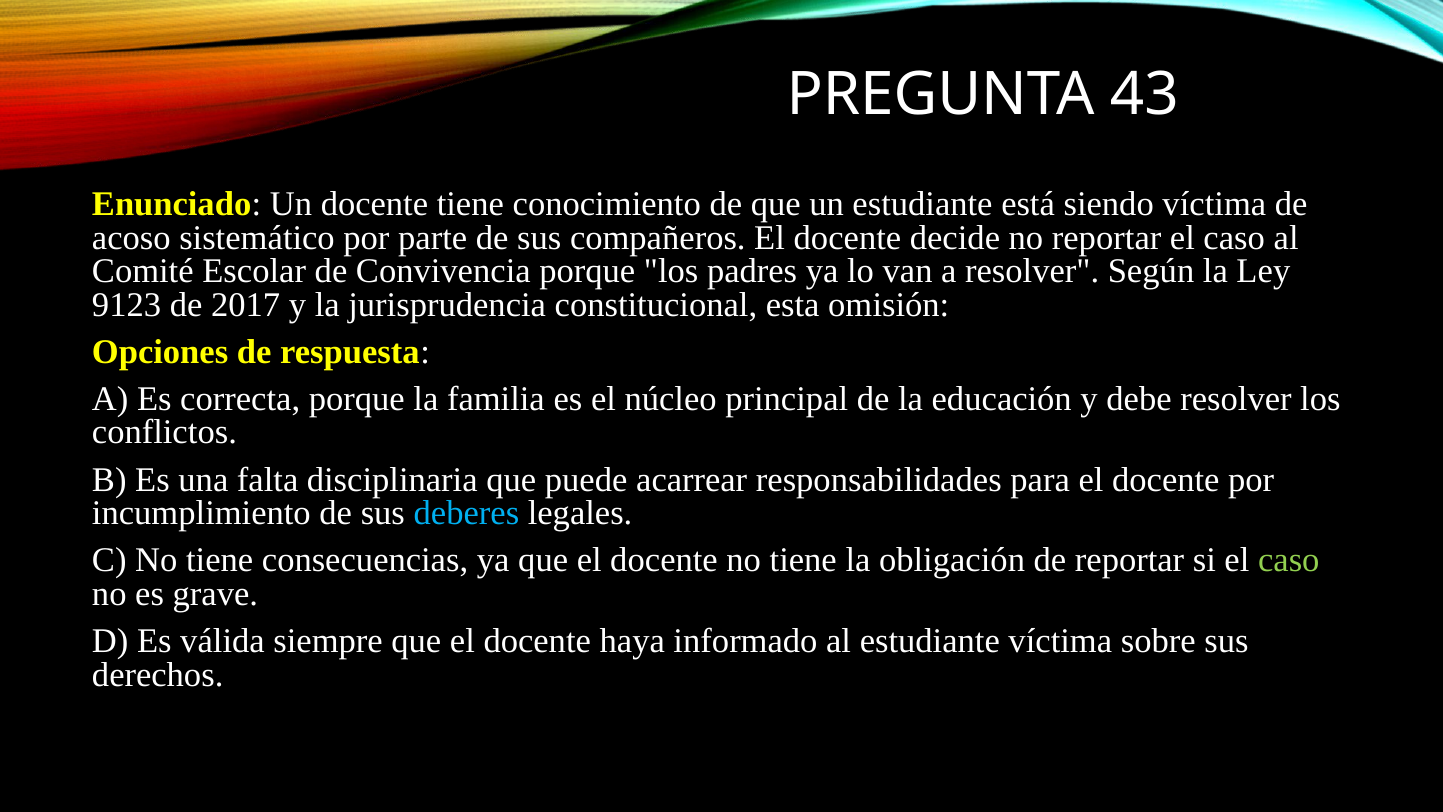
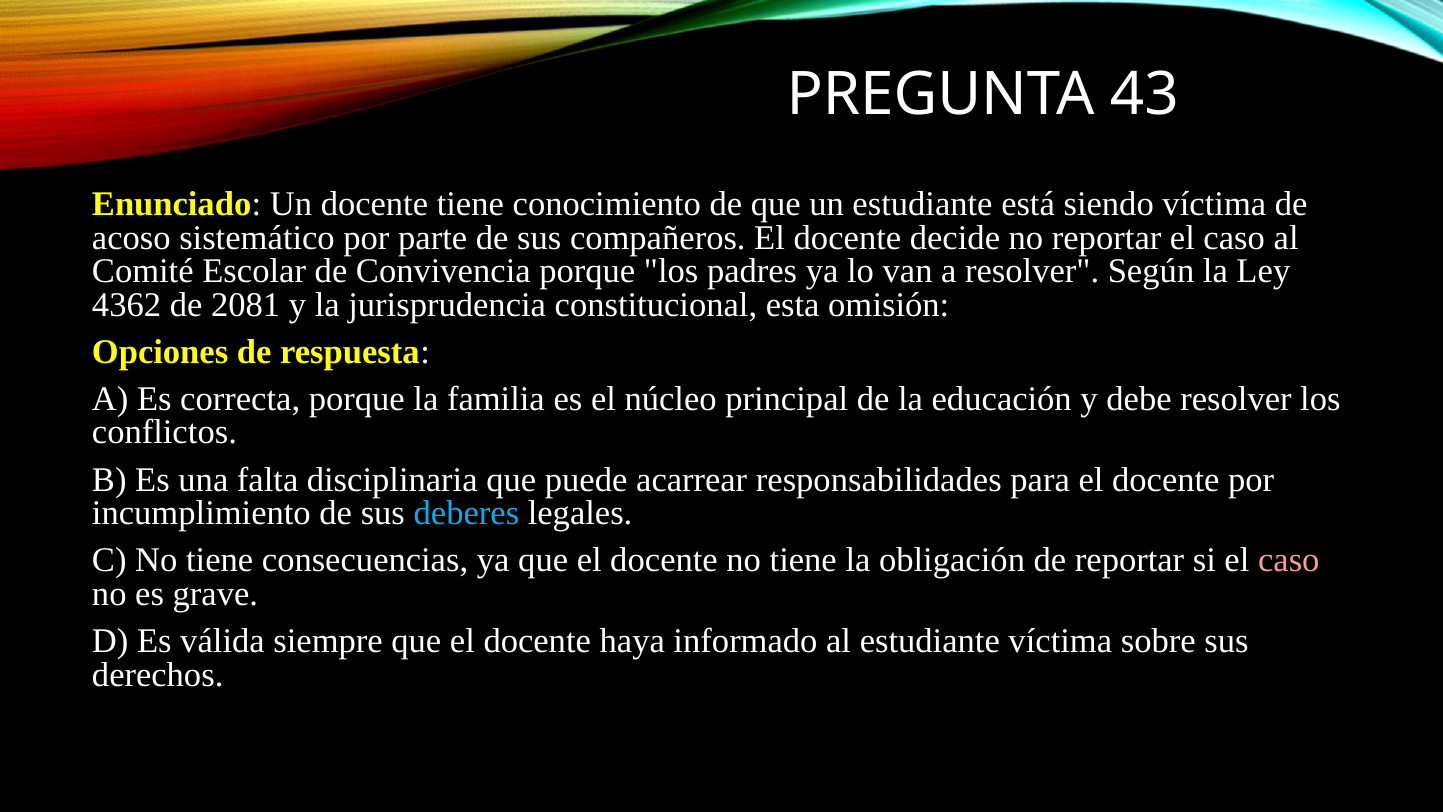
9123: 9123 -> 4362 (127, 305)
2017: 2017 -> 2081 (246, 305)
caso colour: light green -> pink (1289, 560)
